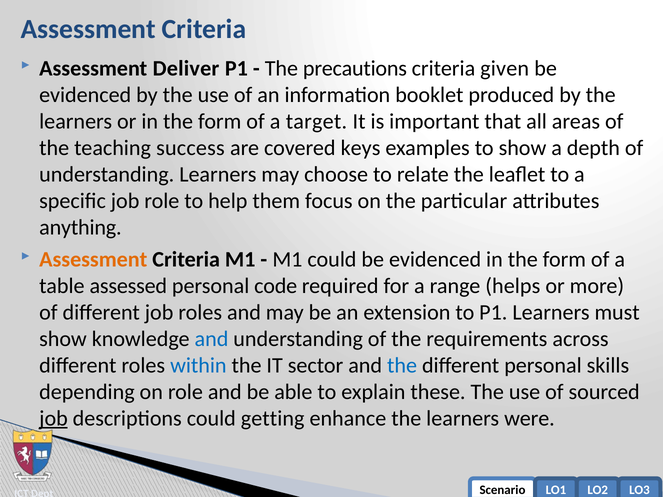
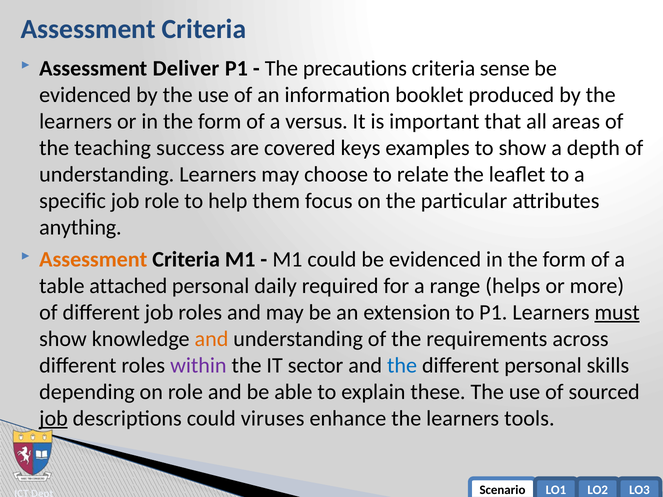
given: given -> sense (505, 68)
target: target -> versus (317, 121)
assessed: assessed -> attached (128, 286)
code: code -> daily (276, 286)
must underline: none -> present (617, 313)
and colour: blue -> orange (211, 339)
within colour: blue -> purple (198, 366)
getting: getting -> viruses (273, 419)
were: were -> tools (529, 419)
